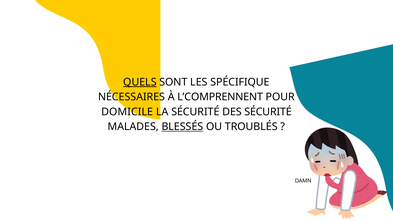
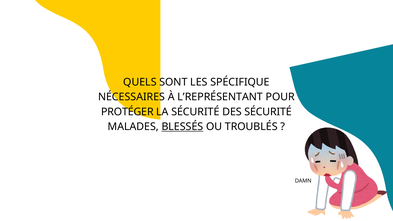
QUELS underline: present -> none (140, 82)
L’COMPRENNENT: L’COMPRENNENT -> L’REPRÉSENTANT (220, 97)
DOMICILE: DOMICILE -> PROTÉGER (127, 112)
